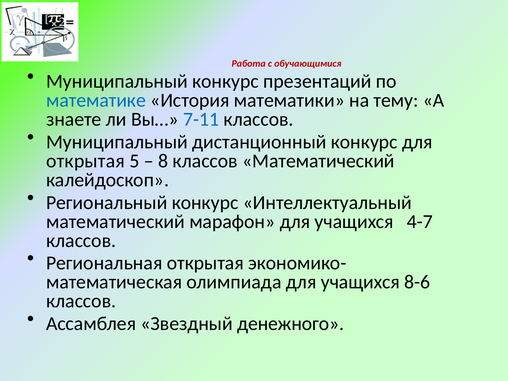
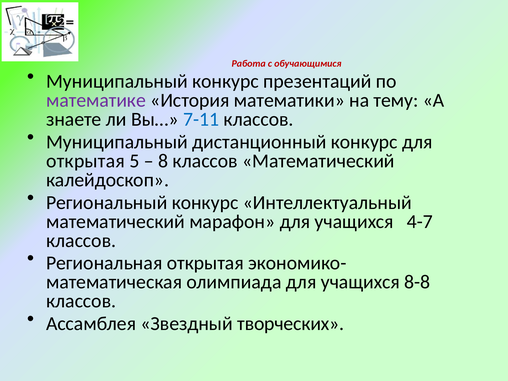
математике colour: blue -> purple (96, 100)
8-6: 8-6 -> 8-8 (417, 282)
денежного: денежного -> творческих (291, 324)
